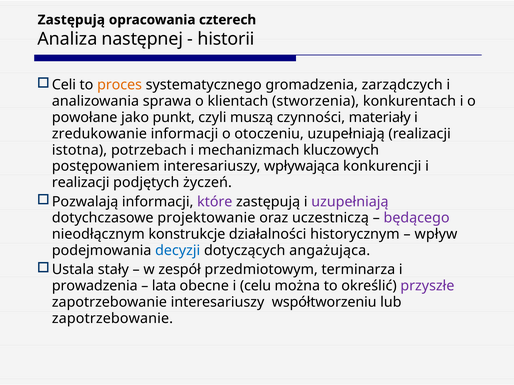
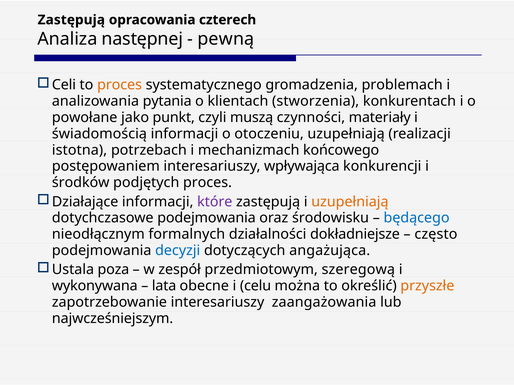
historii: historii -> pewną (226, 39)
zarządczych: zarządczych -> problemach (402, 85)
sprawa: sprawa -> pytania (167, 101)
zredukowanie: zredukowanie -> świadomością (99, 134)
kluczowych: kluczowych -> końcowego (341, 150)
realizacji: realizacji -> środków (81, 183)
podjętych życzeń: życzeń -> proces (208, 183)
Pozwalają: Pozwalają -> Działające (85, 202)
uzupełniają colour: purple -> orange (350, 202)
dotychczasowe projektowanie: projektowanie -> podejmowania (207, 218)
uczestniczą: uczestniczą -> środowisku (330, 218)
będącego colour: purple -> blue (417, 218)
konstrukcje: konstrukcje -> formalnych (187, 234)
historycznym: historycznym -> dokładniejsze (355, 234)
wpływ: wpływ -> często (436, 234)
stały: stały -> poza (113, 270)
terminarza: terminarza -> szeregową (358, 270)
prowadzenia: prowadzenia -> wykonywana (95, 286)
przyszłe colour: purple -> orange (427, 286)
współtworzeniu: współtworzeniu -> zaangażowania (324, 303)
zapotrzebowanie: zapotrzebowanie -> najwcześniejszym (113, 319)
